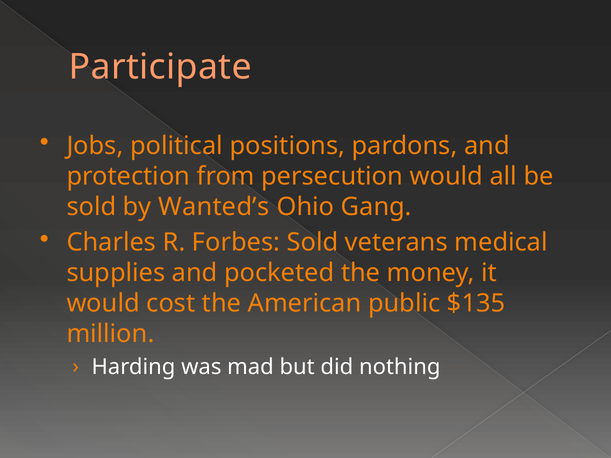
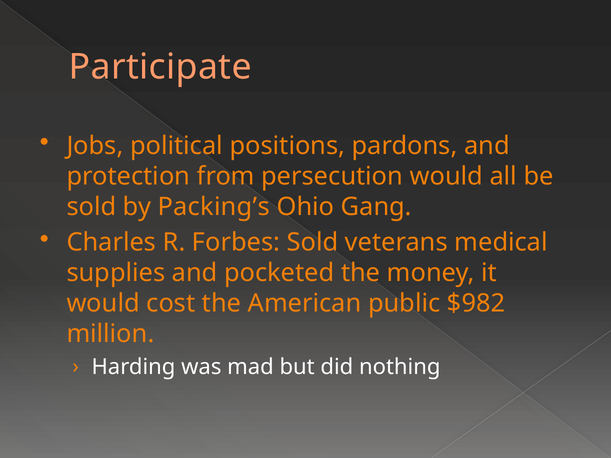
Wanted’s: Wanted’s -> Packing’s (214, 207)
$135: $135 -> $982 (476, 304)
